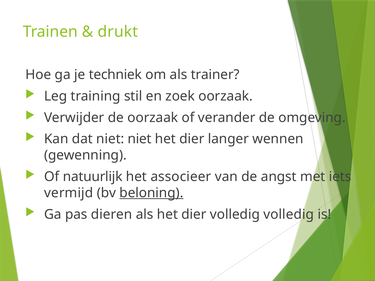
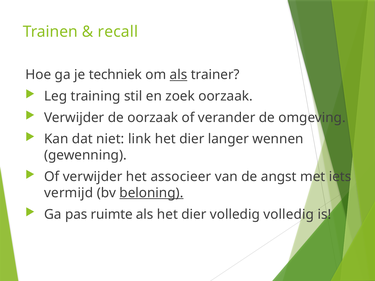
drukt: drukt -> recall (118, 32)
als underline: none -> present (179, 75)
niet niet: niet -> link (140, 139)
Of natuurlijk: natuurlijk -> verwijder (93, 177)
dieren: dieren -> ruimte (112, 215)
